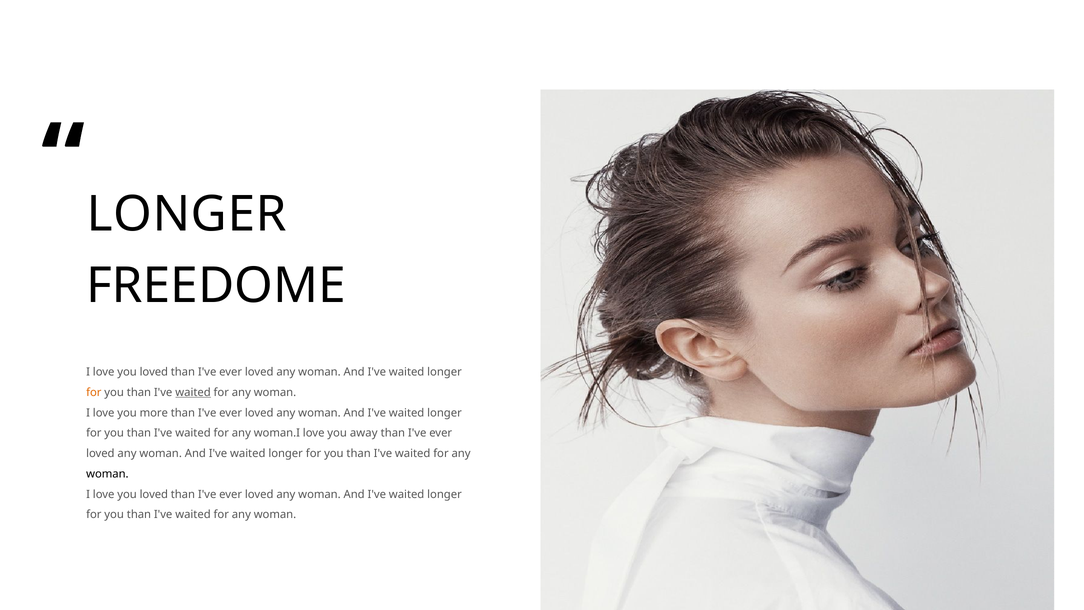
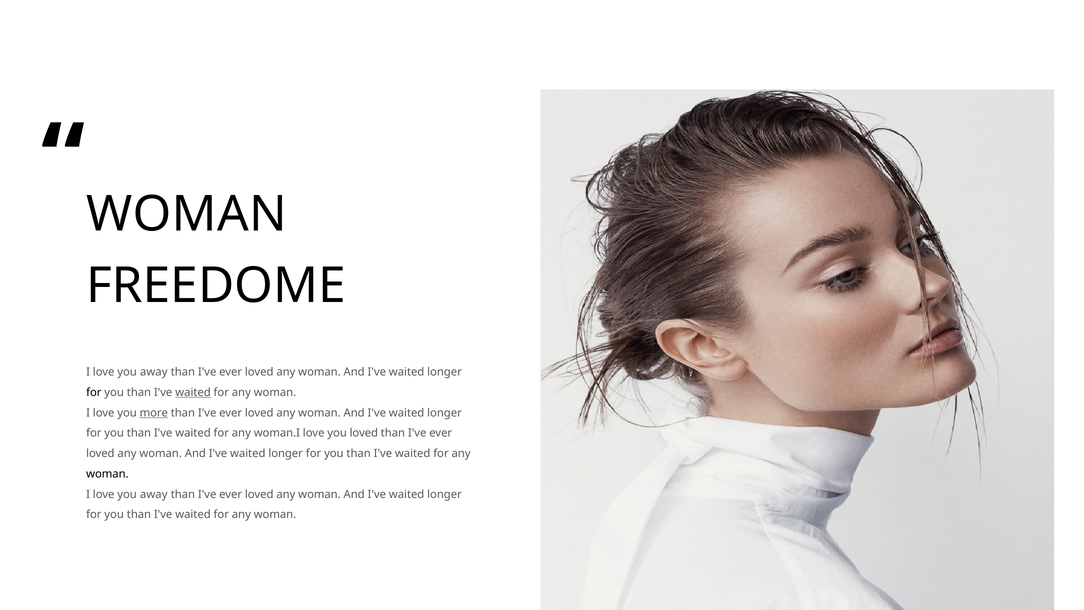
LONGER: LONGER -> WOMAN (187, 214)
loved: loved -> away (154, 372)
for colour: orange -> black (94, 392)
more underline: none -> present (154, 413)
you away: away -> loved (364, 433)
loved: loved -> away (154, 494)
